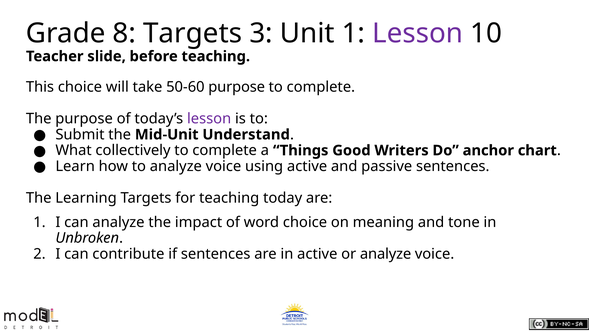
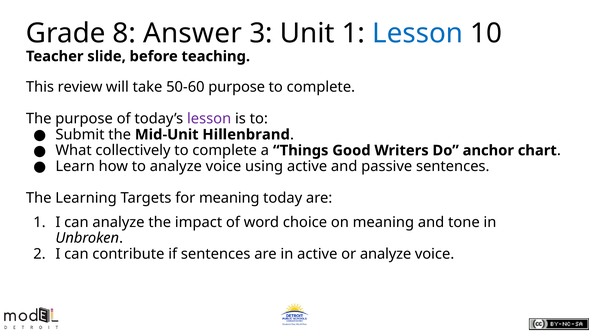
8 Targets: Targets -> Answer (192, 33)
Lesson colour: purple -> blue (418, 33)
This choice: choice -> review (80, 87)
Understand: Understand -> Hillenbrand (246, 135)
for teaching: teaching -> meaning (229, 198)
